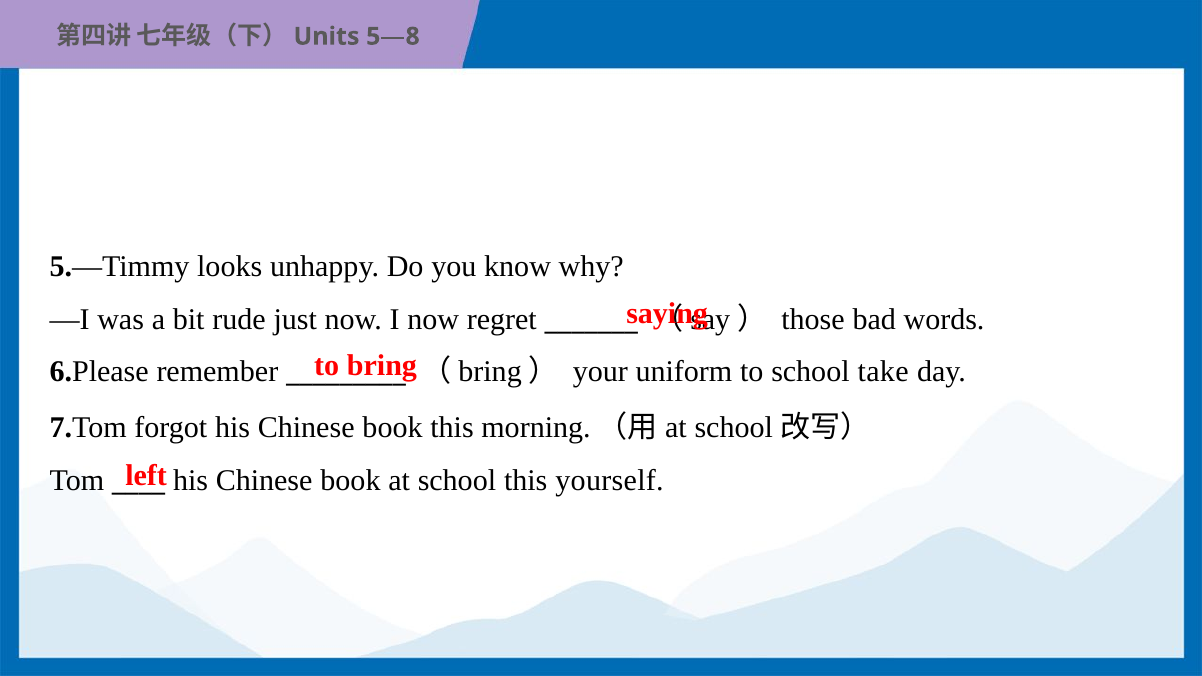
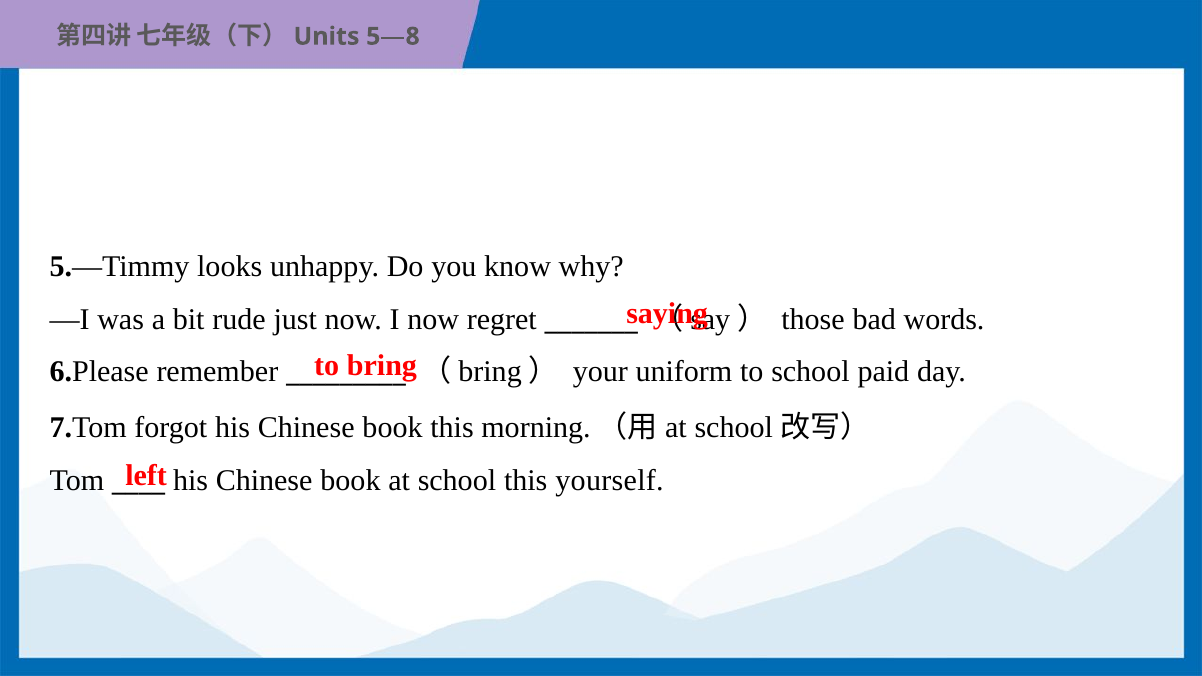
take: take -> paid (883, 372)
